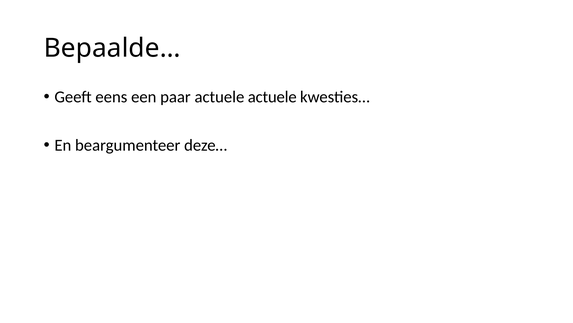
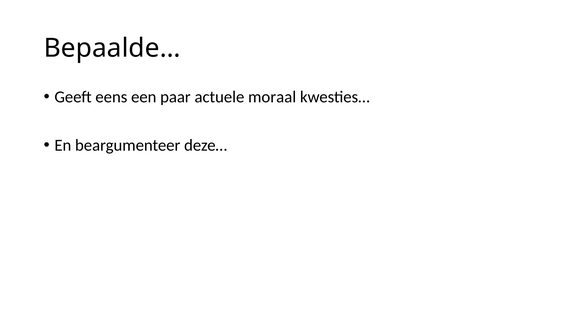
actuele actuele: actuele -> moraal (272, 97)
